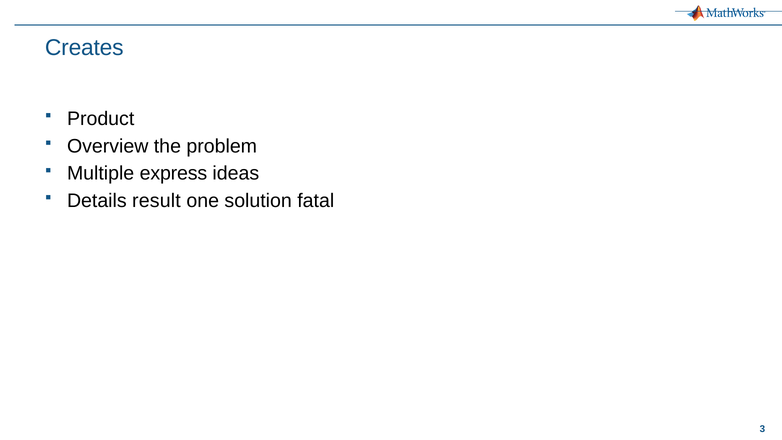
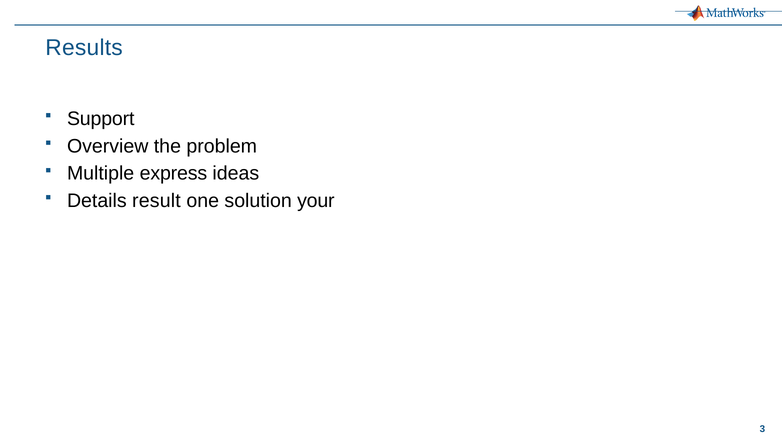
Creates: Creates -> Results (84, 48)
Product: Product -> Support (101, 119)
fatal: fatal -> your (316, 201)
